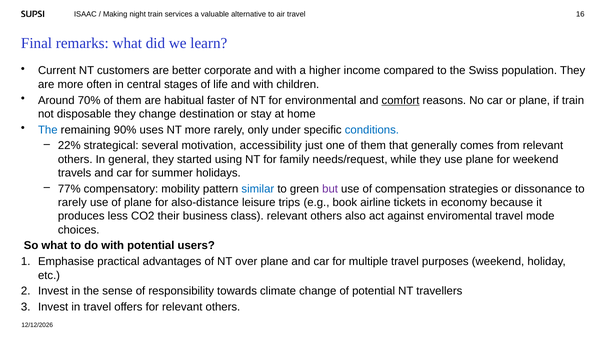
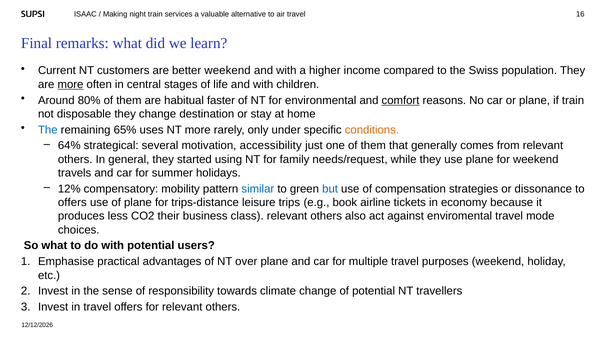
better corporate: corporate -> weekend (228, 71)
more underline: none -> present (70, 84)
70%: 70% -> 80% (89, 100)
90%: 90% -> 65% (125, 130)
conditions colour: blue -> orange (372, 130)
22%: 22% -> 64% (69, 146)
77%: 77% -> 12% (69, 189)
but colour: purple -> blue (330, 189)
rarely: rarely -> offers (72, 202)
also-distance: also-distance -> trips-distance (205, 202)
